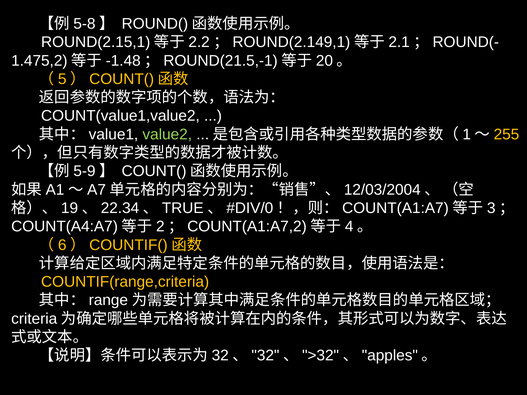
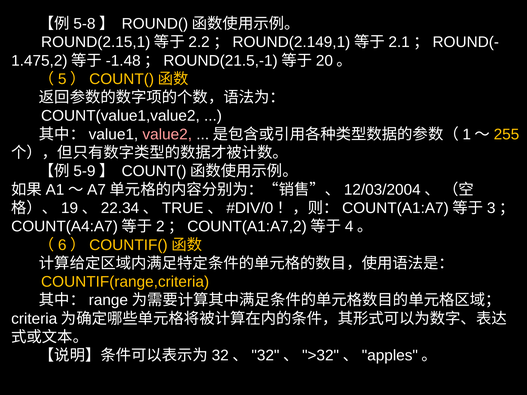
value2 colour: light green -> pink (167, 134)
